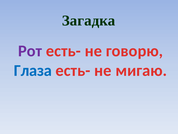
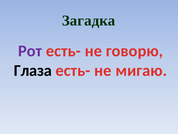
Глаза colour: blue -> black (33, 70)
